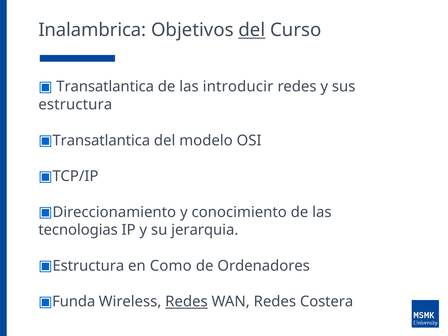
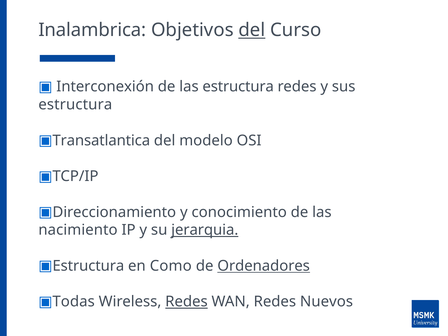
Transatlantica: Transatlantica -> Interconexión (105, 87)
las introducir: introducir -> estructura (238, 87)
tecnologias: tecnologias -> nacimiento (78, 230)
jerarquia underline: none -> present (205, 230)
Ordenadores underline: none -> present (264, 266)
Funda: Funda -> Todas (74, 302)
Costera: Costera -> Nuevos (327, 302)
